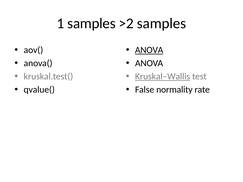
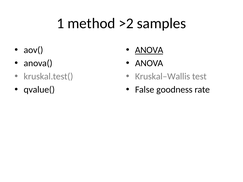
1 samples: samples -> method (91, 24)
Kruskal–Wallis underline: present -> none (163, 77)
normality: normality -> goodness (174, 90)
